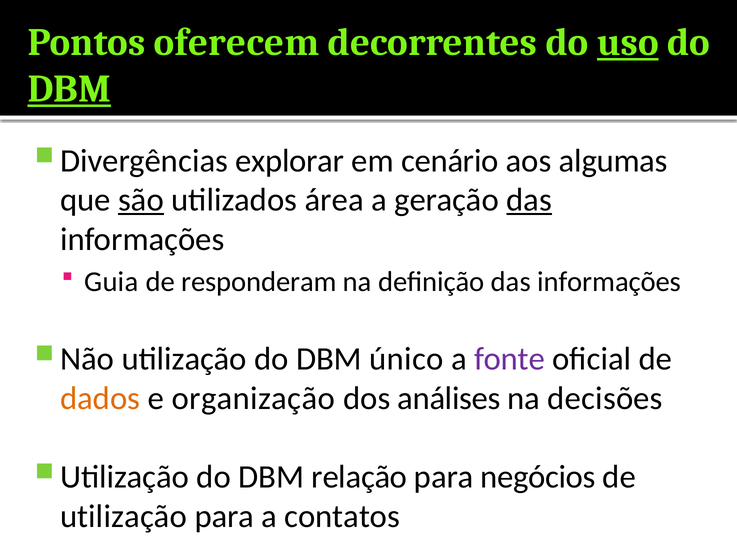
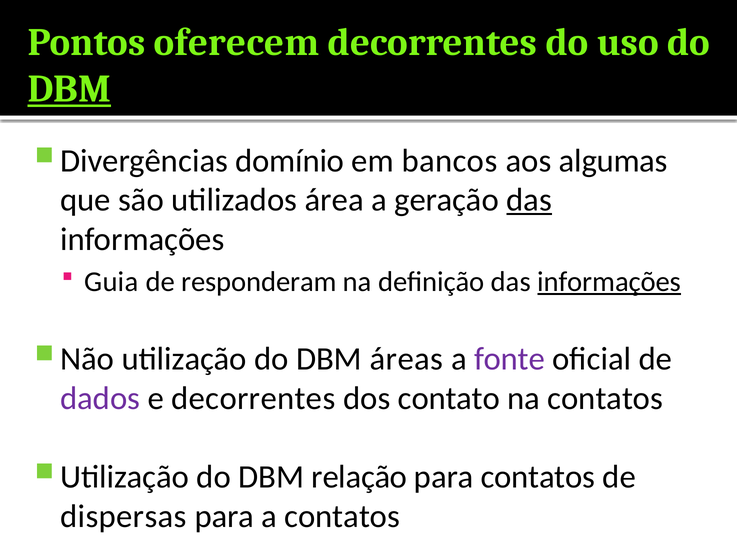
uso underline: present -> none (628, 42)
explorar: explorar -> domínio (290, 161)
cenário: cenário -> bancos (450, 161)
são underline: present -> none (141, 200)
informações underline: none -> present (609, 282)
único: único -> áreas (406, 359)
dados colour: orange -> purple (100, 398)
e organização: organização -> decorrentes (253, 398)
análises: análises -> contato (449, 398)
na decisões: decisões -> contatos (605, 398)
para negócios: negócios -> contatos (538, 477)
utilização: utilização -> dispersas (123, 516)
